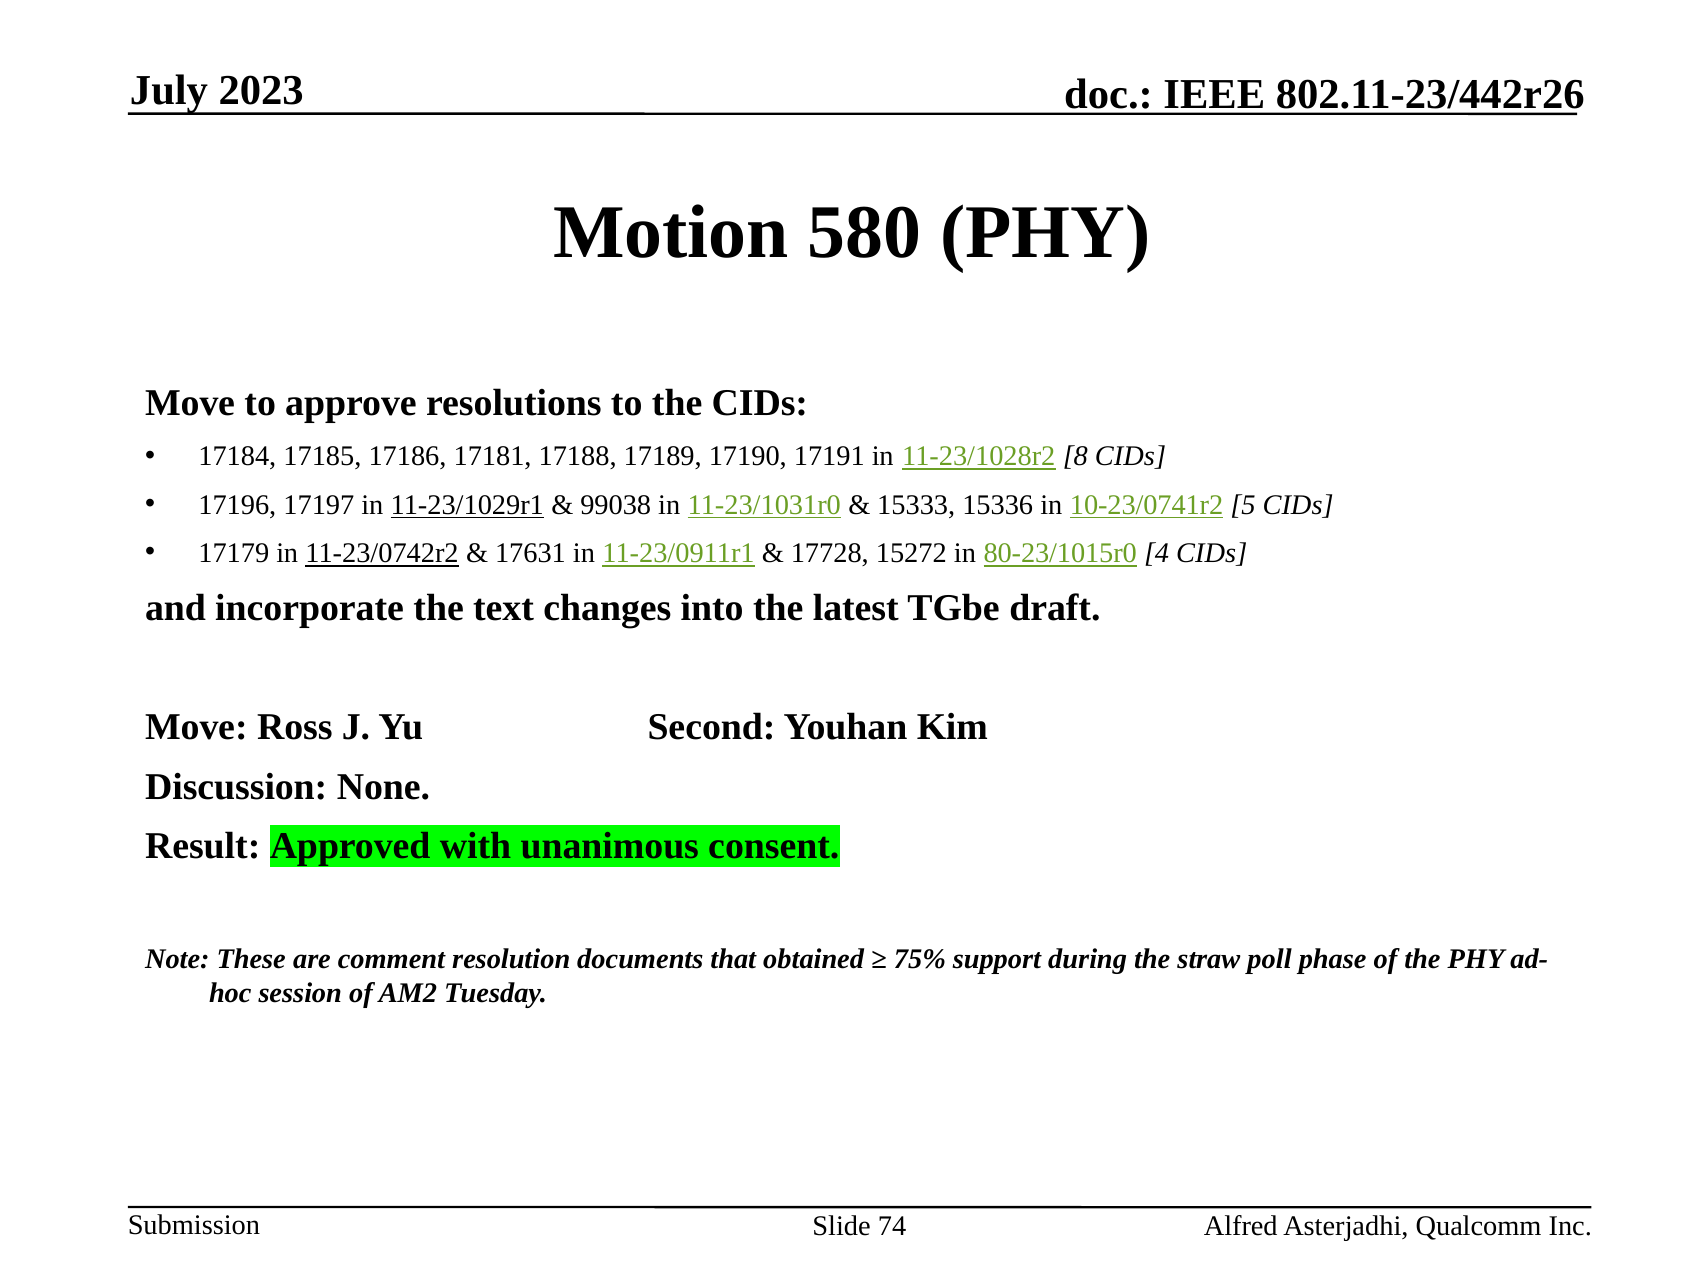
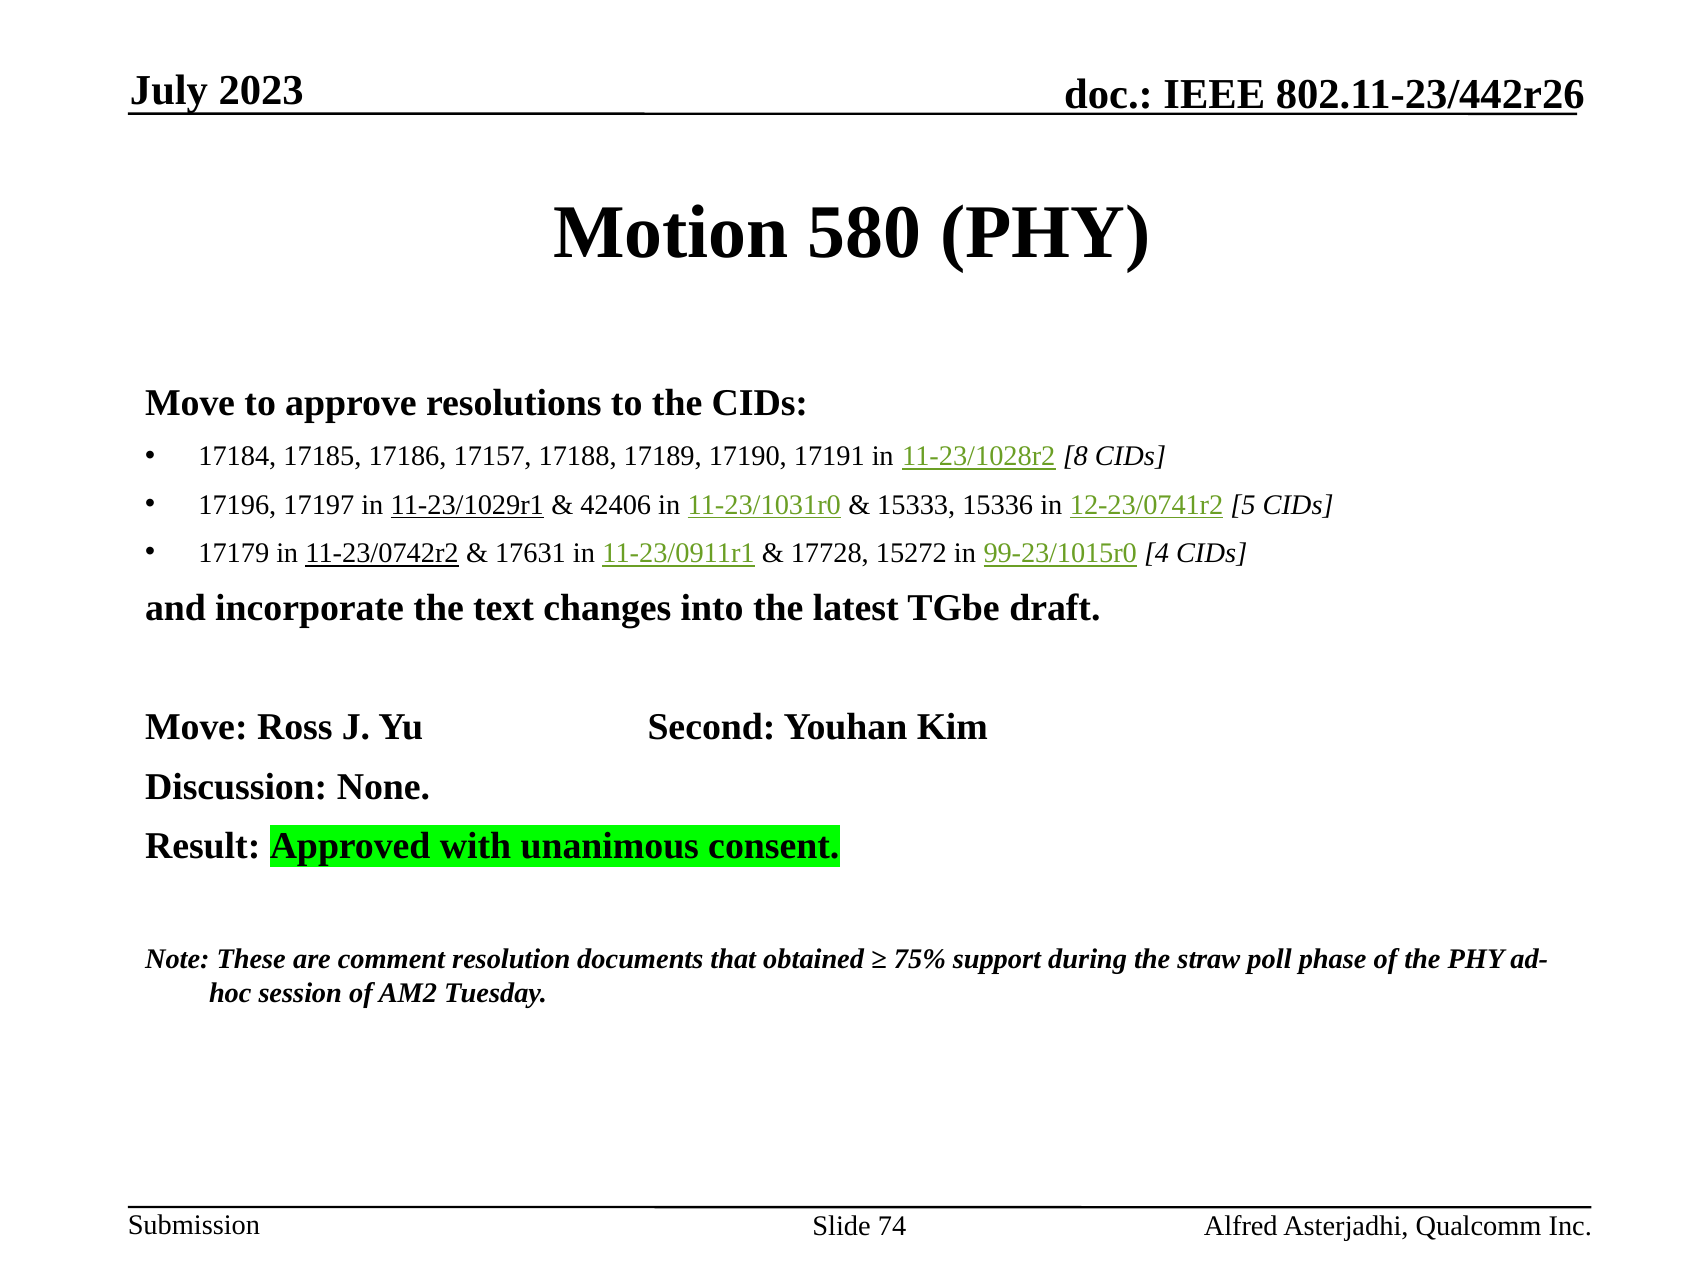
17181: 17181 -> 17157 (493, 457)
99038: 99038 -> 42406 (616, 505)
10-23/0741r2: 10-23/0741r2 -> 12-23/0741r2 (1147, 505)
80-23/1015r0: 80-23/1015r0 -> 99-23/1015r0 (1060, 553)
